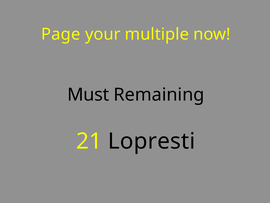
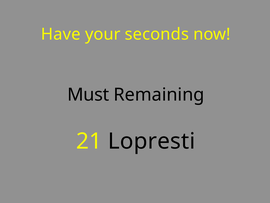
Page: Page -> Have (61, 34)
multiple: multiple -> seconds (157, 34)
